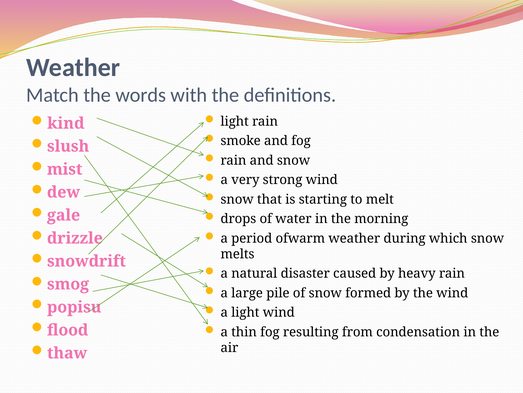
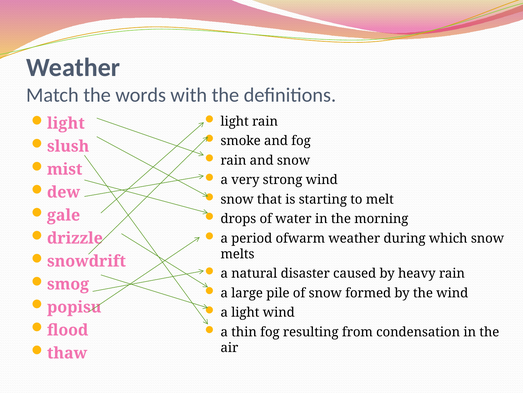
kind: kind -> light (66, 123)
